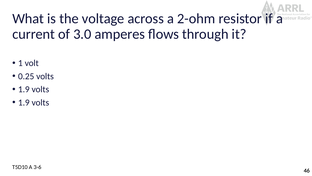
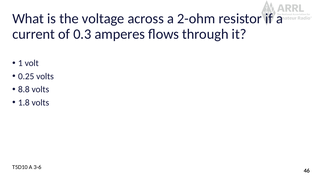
3.0: 3.0 -> 0.3 (82, 34)
1.9: 1.9 -> 8.8 (24, 89)
1.9: 1.9 -> 1.8 (24, 102)
